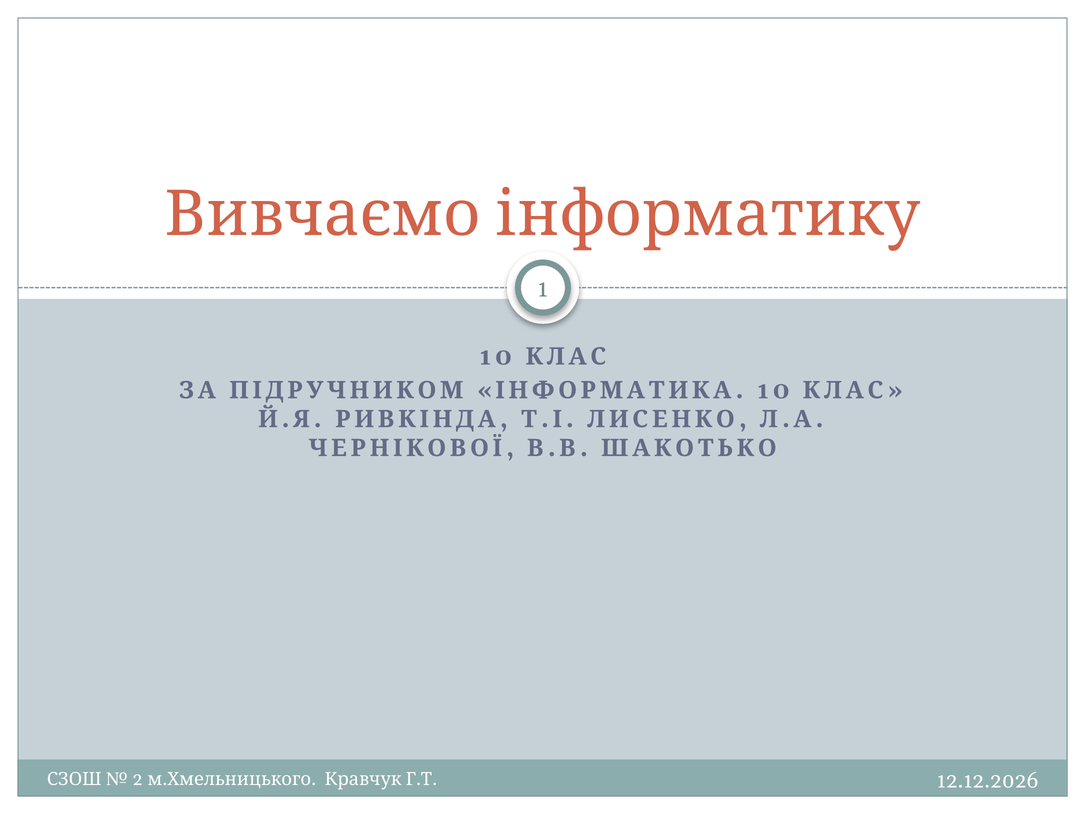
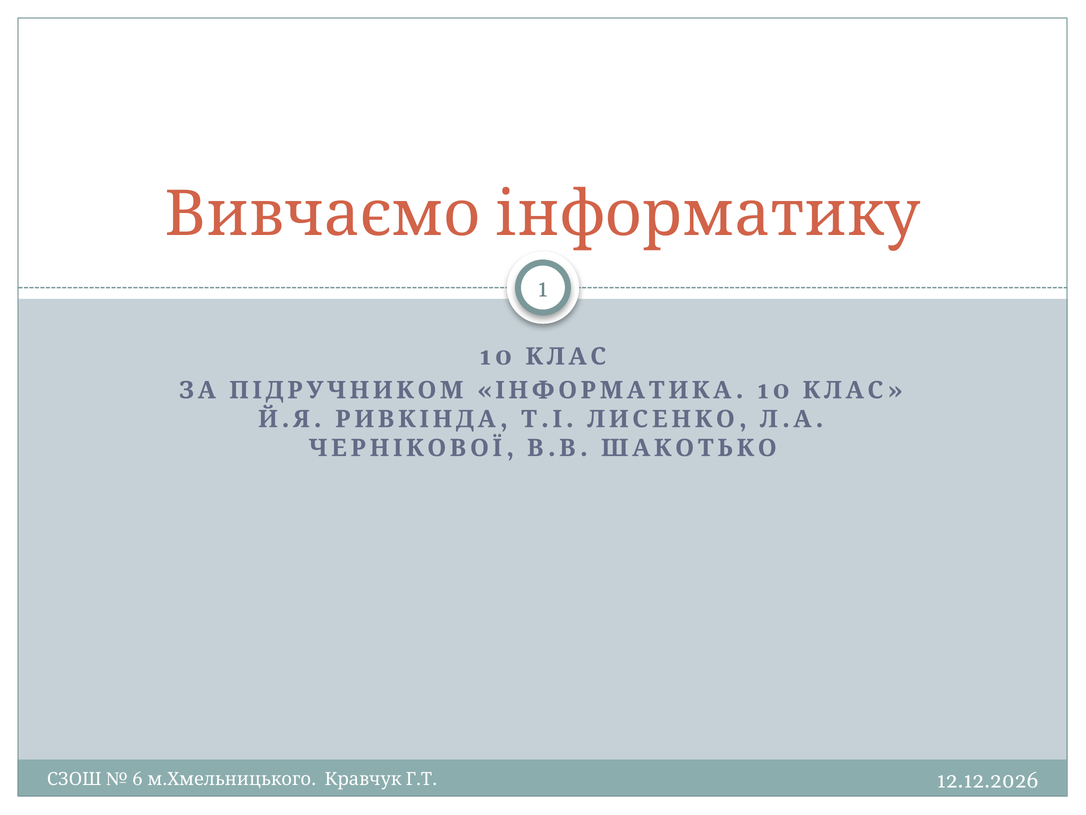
2: 2 -> 6 (138, 779)
